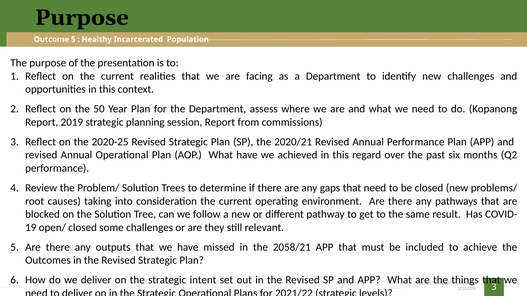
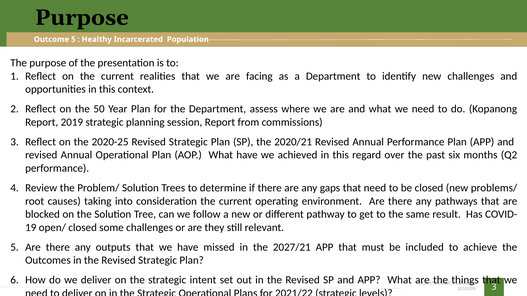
2058/21: 2058/21 -> 2027/21 (292, 247)
